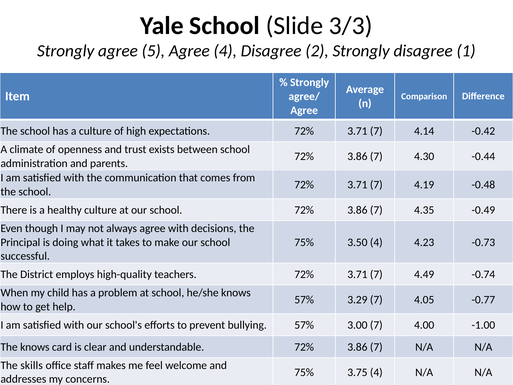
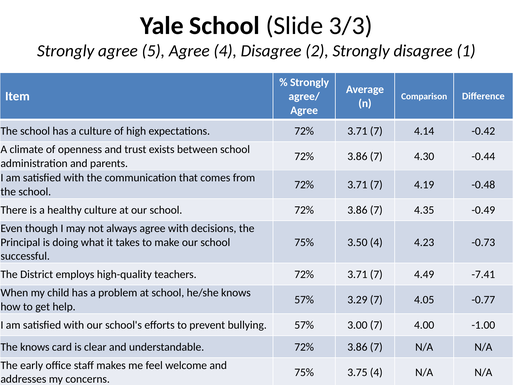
-0.74: -0.74 -> -7.41 (483, 274)
skills: skills -> early (32, 365)
